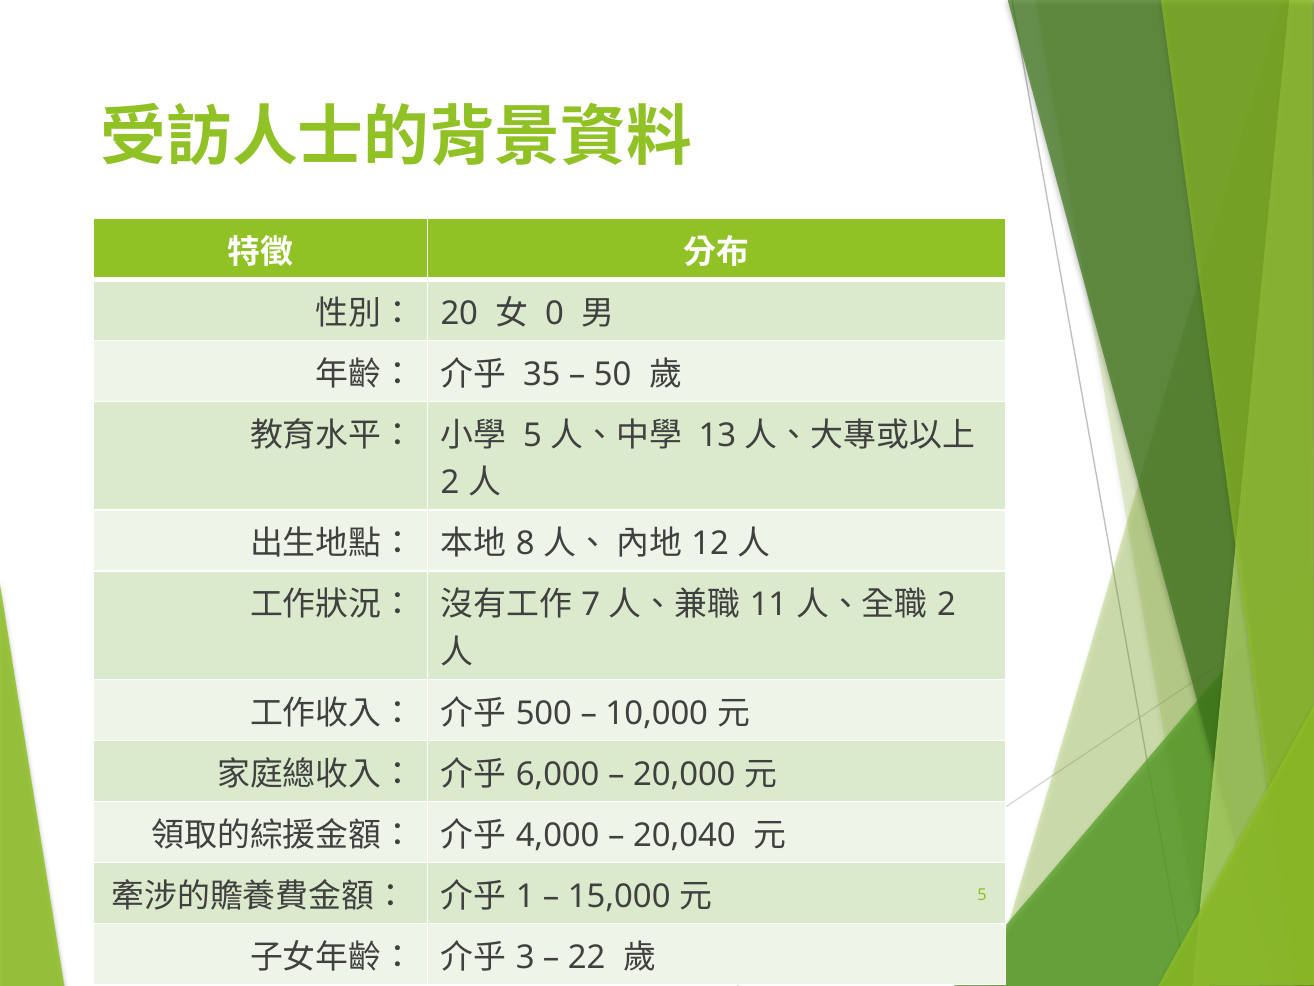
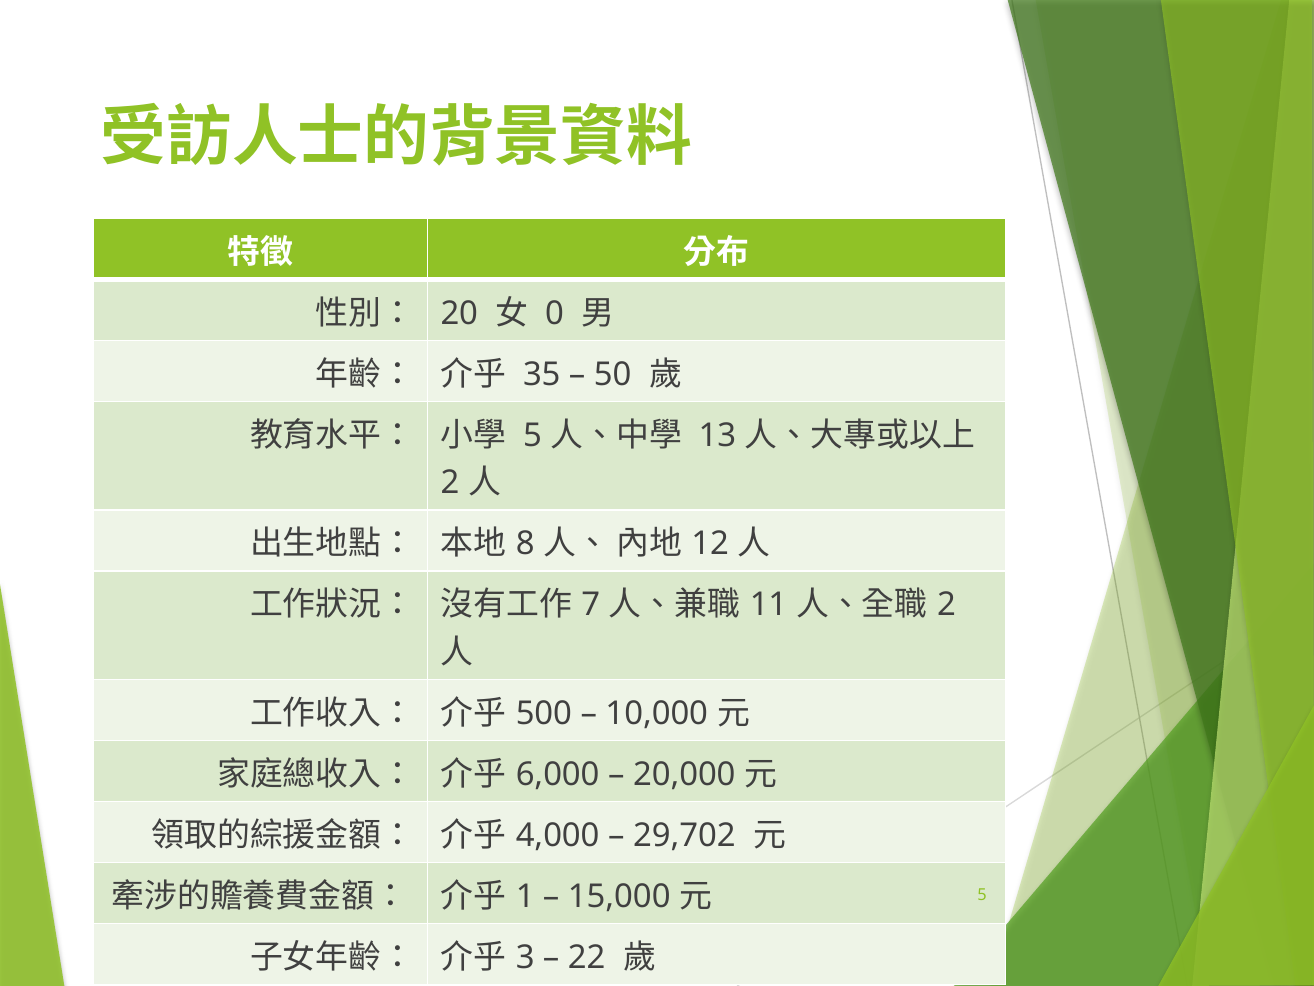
20,040: 20,040 -> 29,702 (684, 835)
